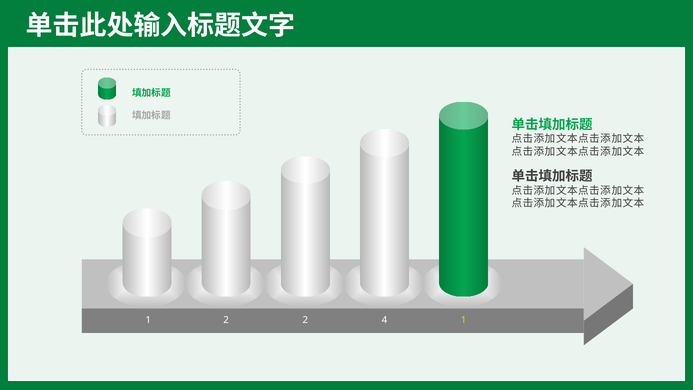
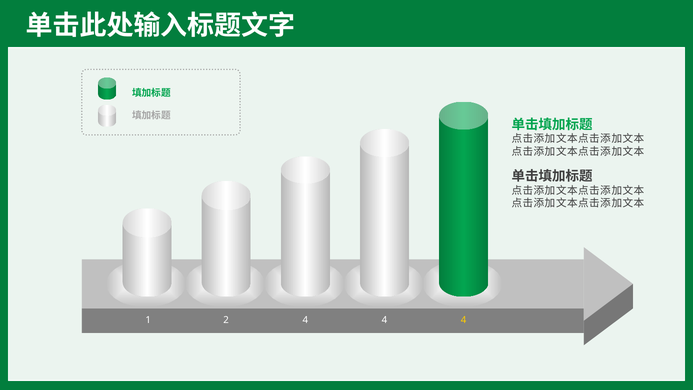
2 2: 2 -> 4 (305, 320)
1: 1 -> 4 (464, 320)
